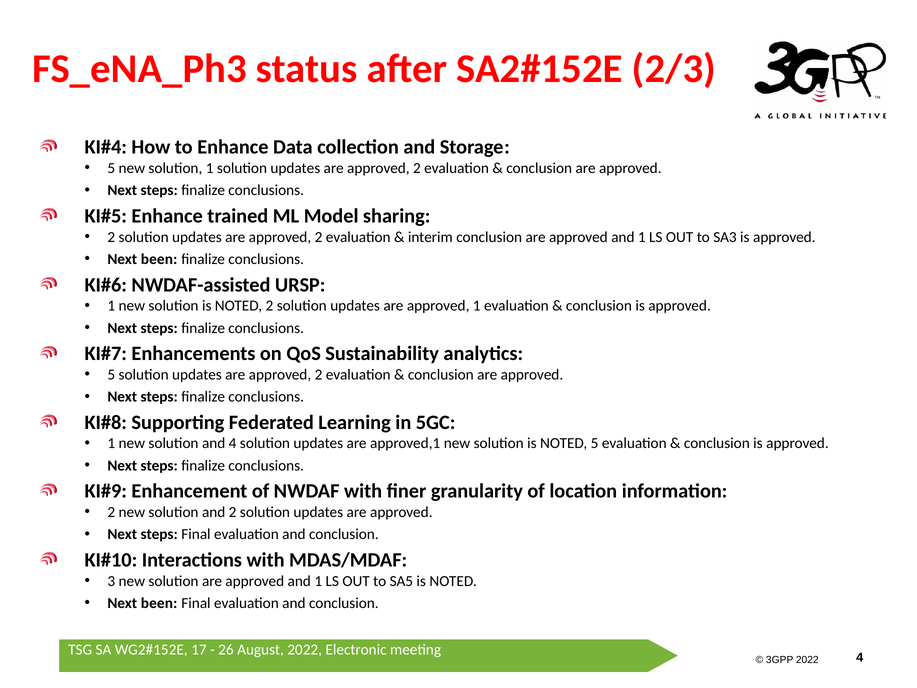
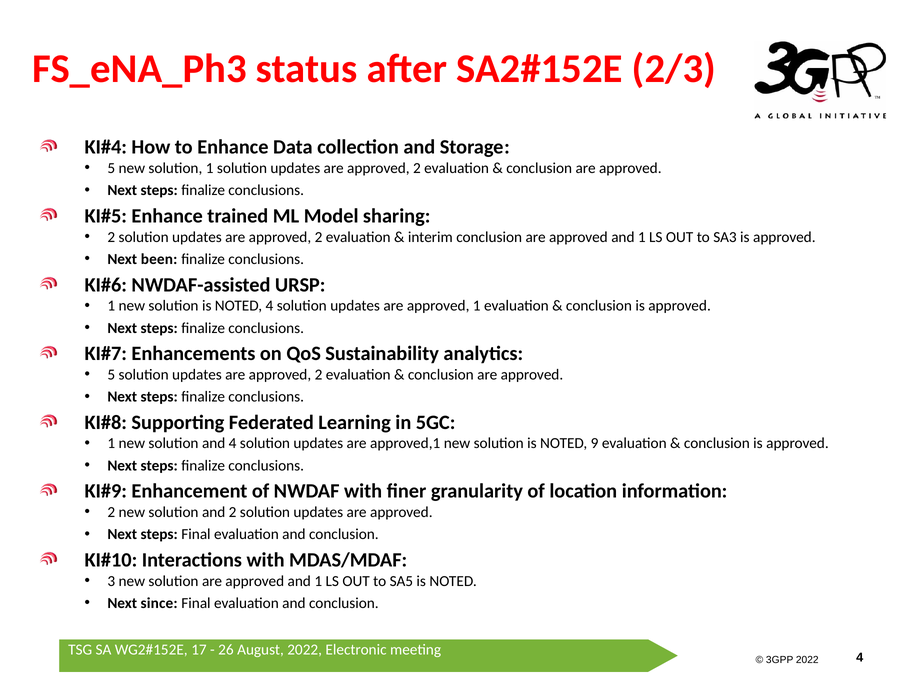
NOTED 2: 2 -> 4 (269, 306)
NOTED 5: 5 -> 9 (595, 443)
been: been -> since (159, 603)
